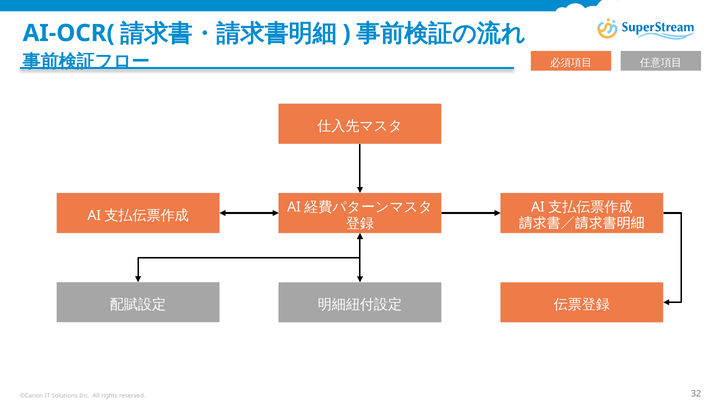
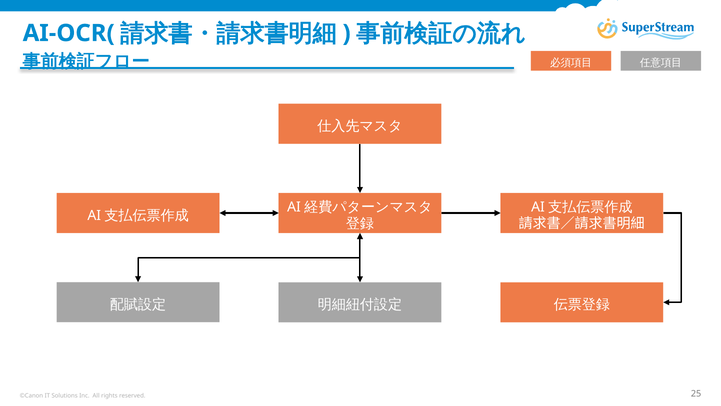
32: 32 -> 25 (696, 393)
